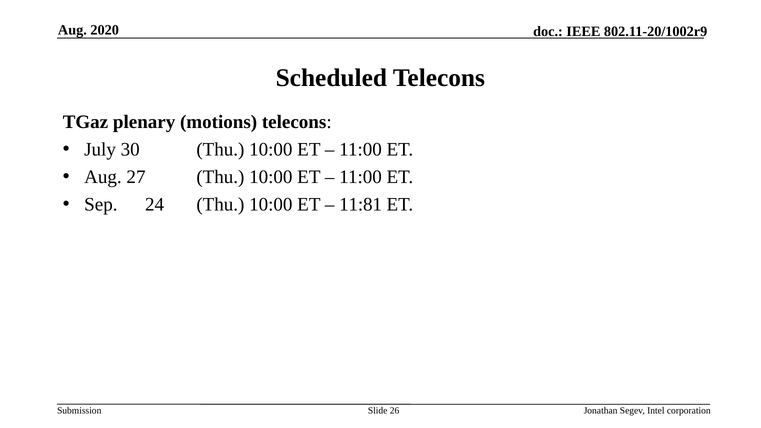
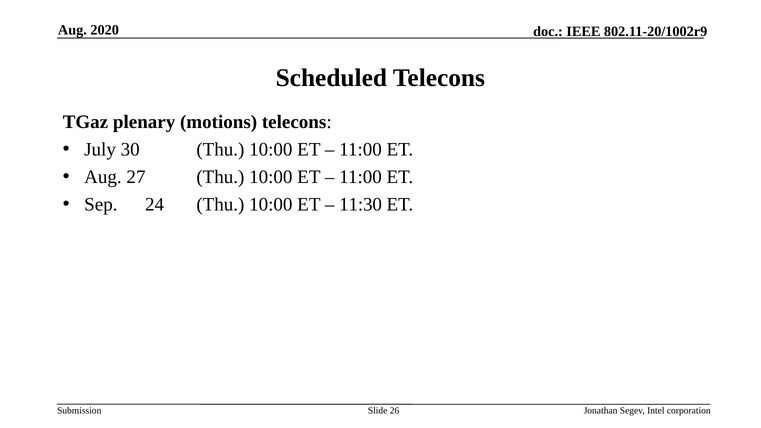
11:81: 11:81 -> 11:30 (361, 205)
